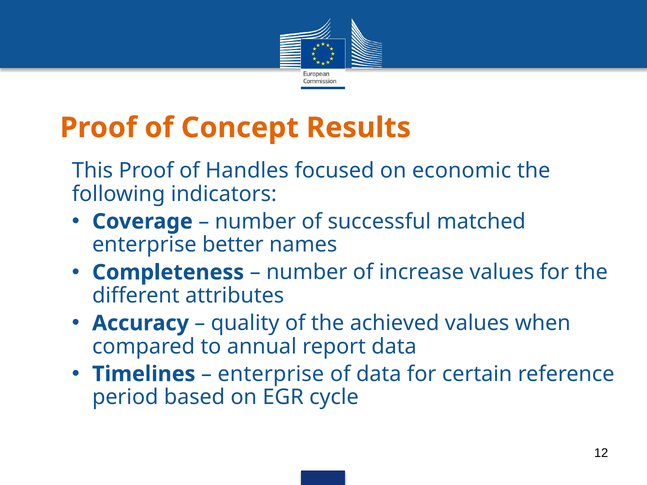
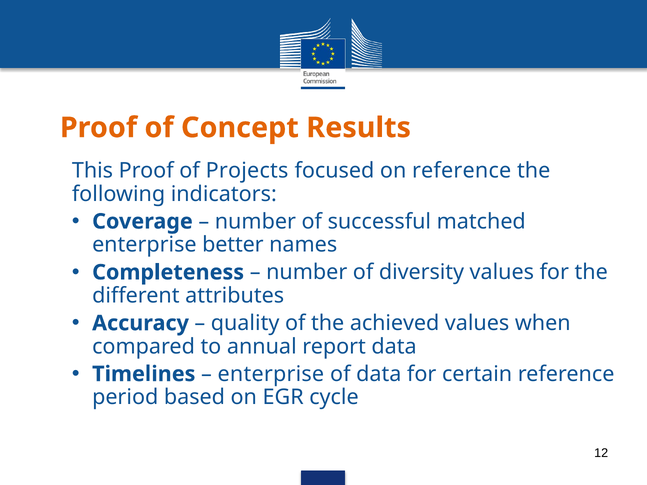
Handles: Handles -> Projects (247, 171)
on economic: economic -> reference (462, 171)
increase: increase -> diversity (422, 272)
